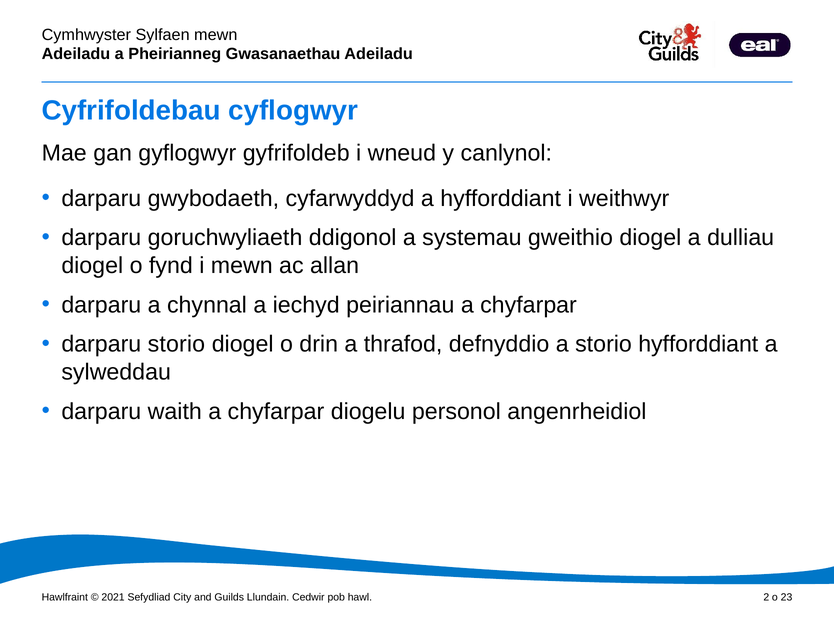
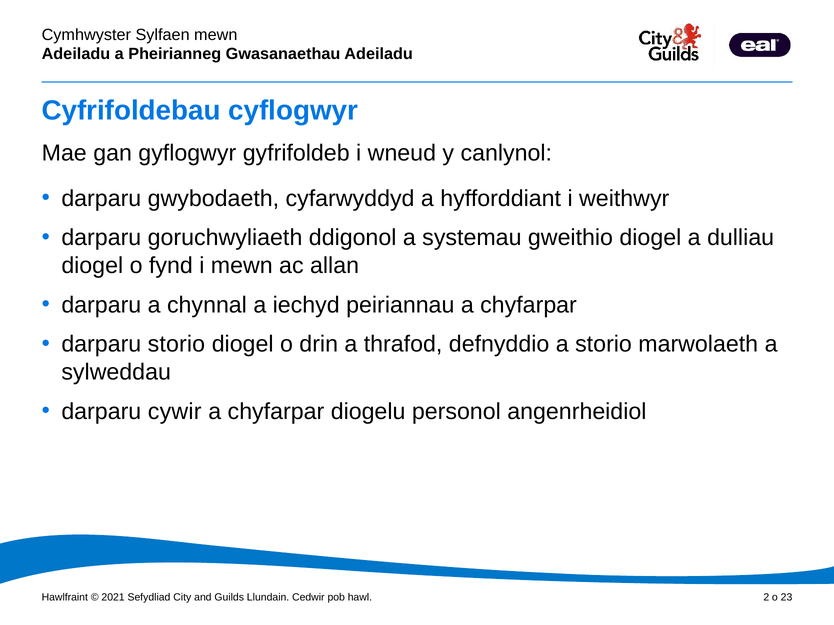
storio hyfforddiant: hyfforddiant -> marwolaeth (698, 345)
waith: waith -> cywir (175, 412)
